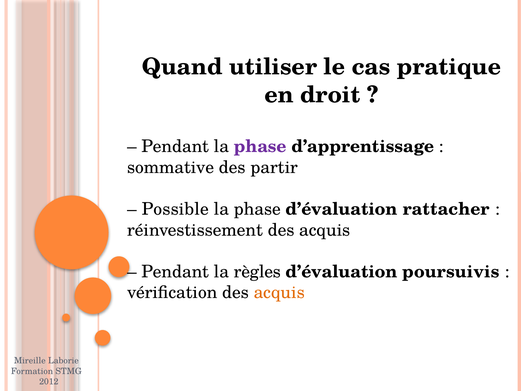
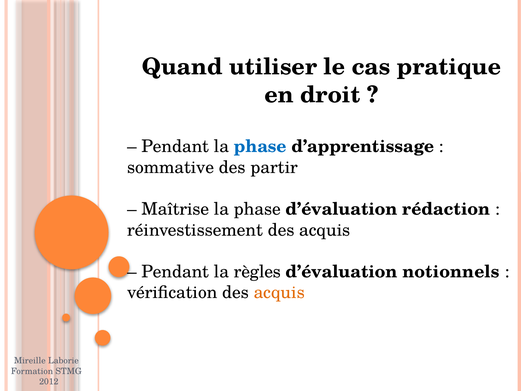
phase colour: purple -> blue (260, 146)
Possible: Possible -> Maîtrise (175, 209)
rattacher: rattacher -> rédaction (446, 209)
poursuivis: poursuivis -> notionnels (451, 271)
